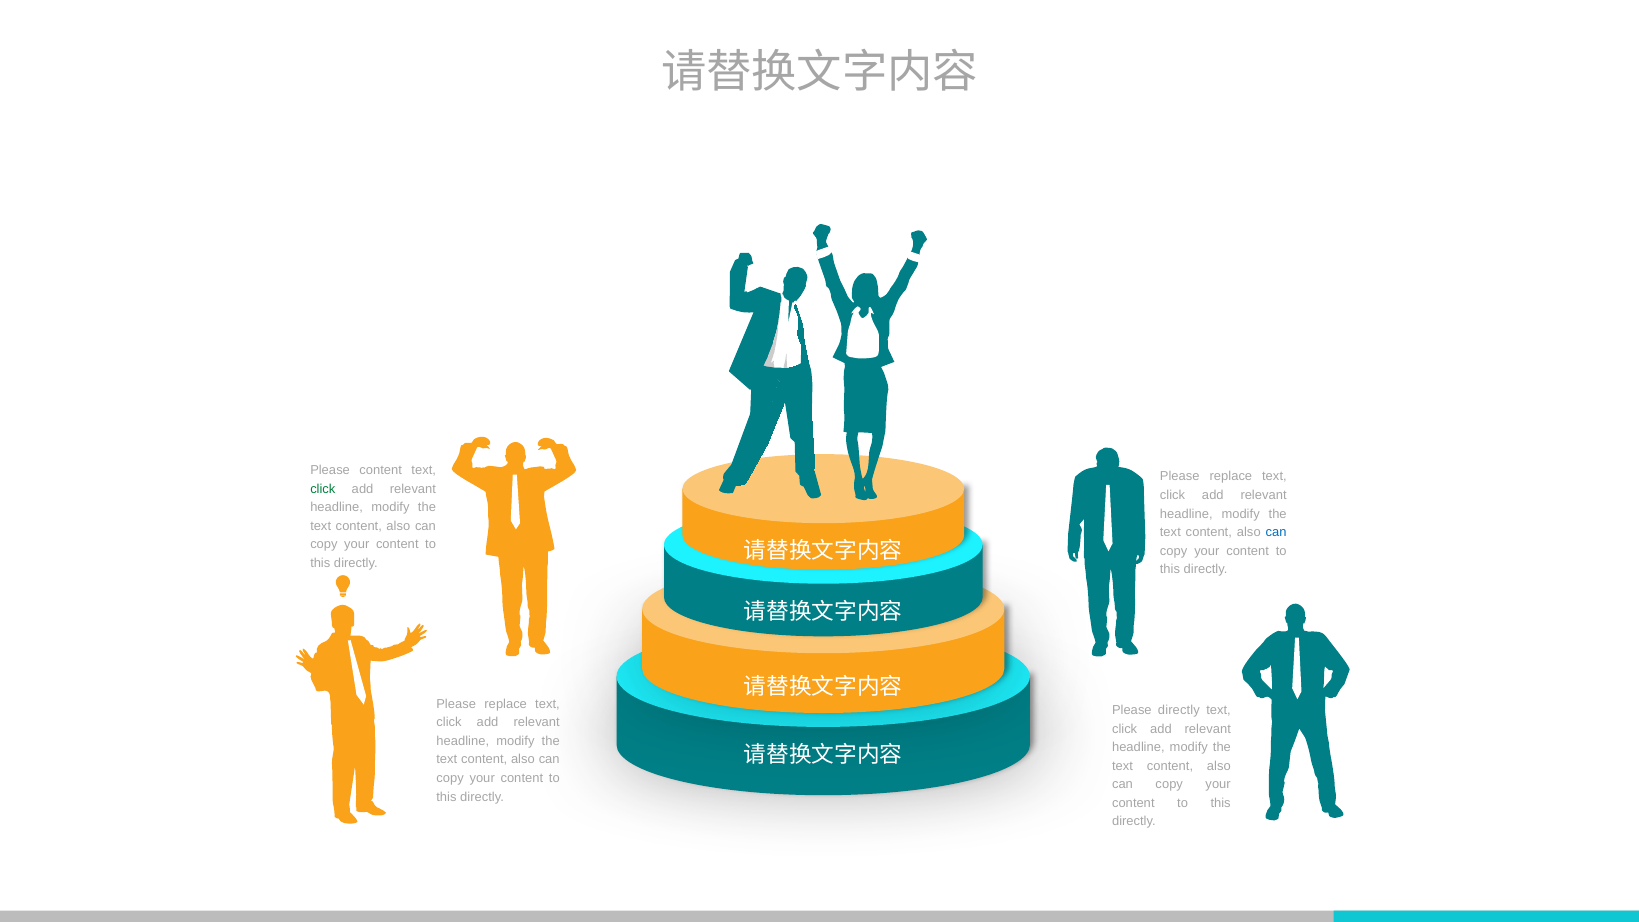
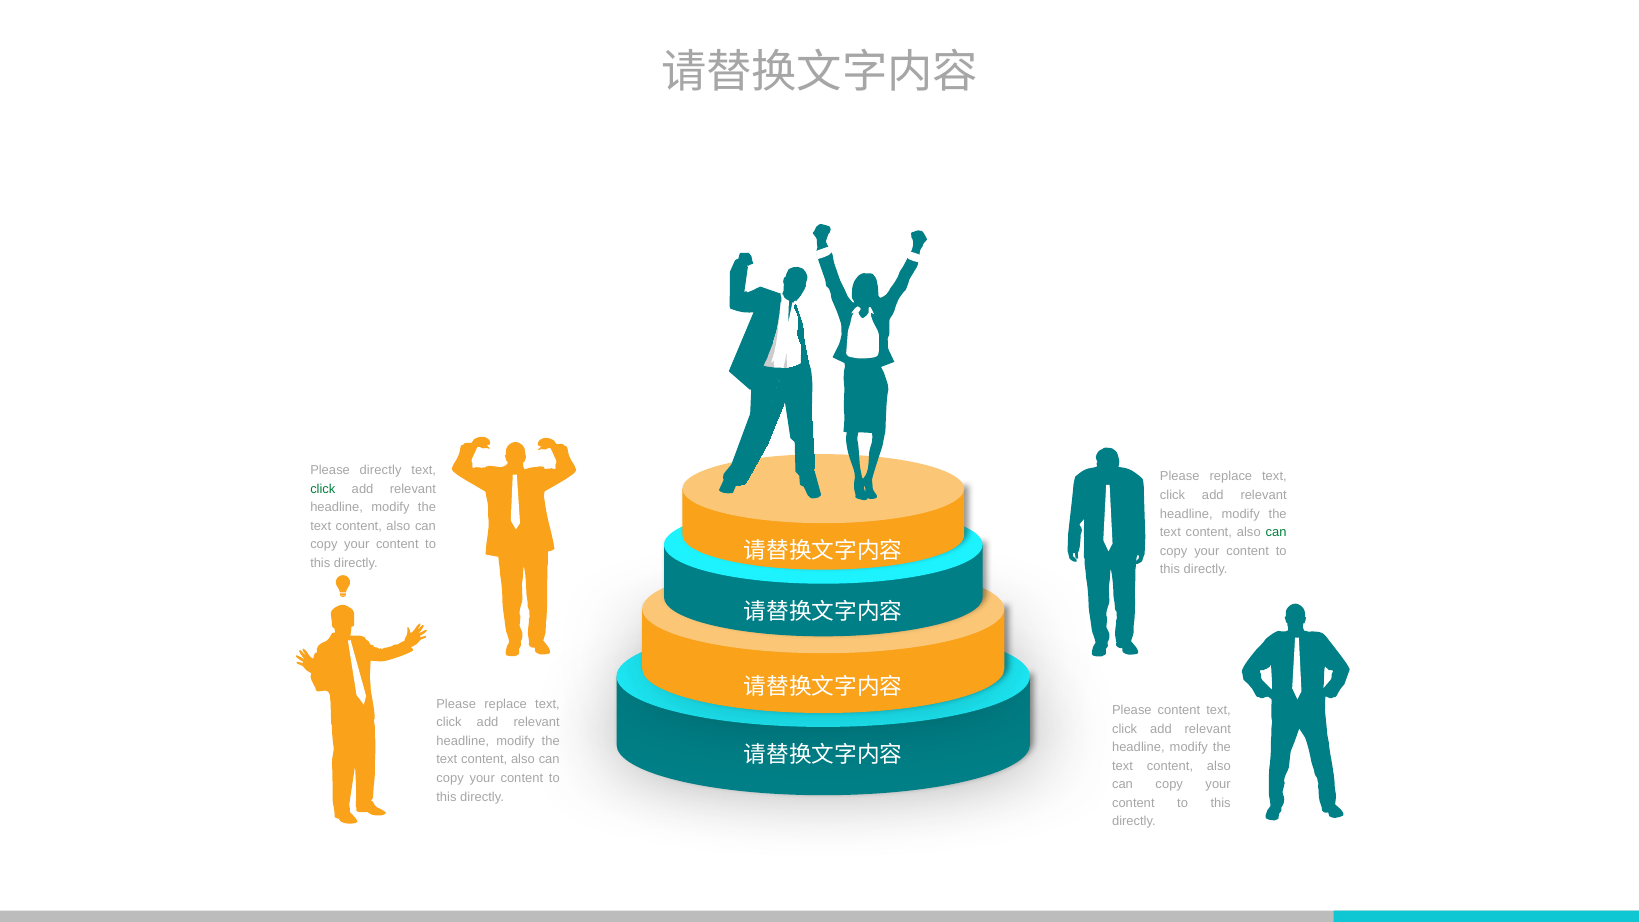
Please content: content -> directly (381, 470)
can colour: blue -> green (1276, 532)
Please directly: directly -> content (1179, 710)
